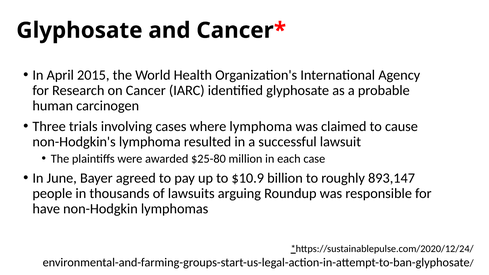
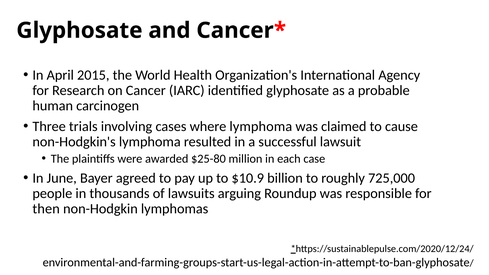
893,147: 893,147 -> 725,000 (392, 178)
have: have -> then (46, 209)
